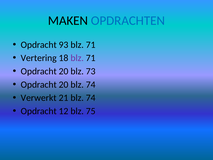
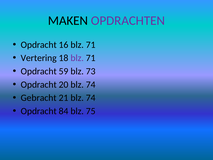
OPDRACHTEN colour: blue -> purple (128, 21)
93: 93 -> 16 (64, 45)
20: 20 -> 59 (64, 71)
Verwerkt: Verwerkt -> Gebracht (39, 98)
12: 12 -> 84 (64, 111)
